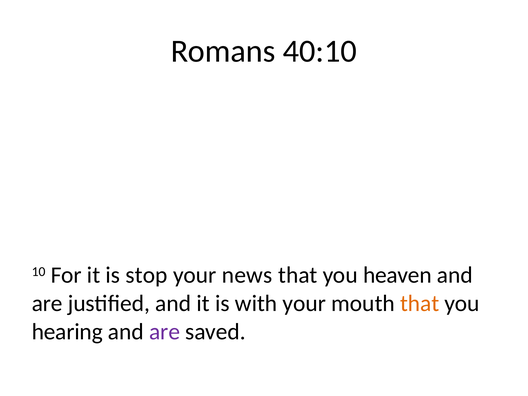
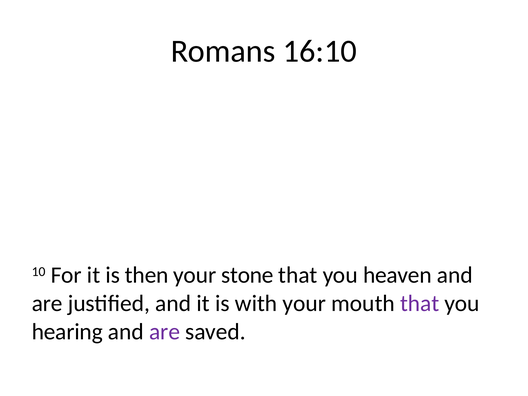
40:10: 40:10 -> 16:10 (320, 51)
stop: stop -> then (147, 275)
news: news -> stone (247, 275)
that colour: orange -> purple (420, 303)
